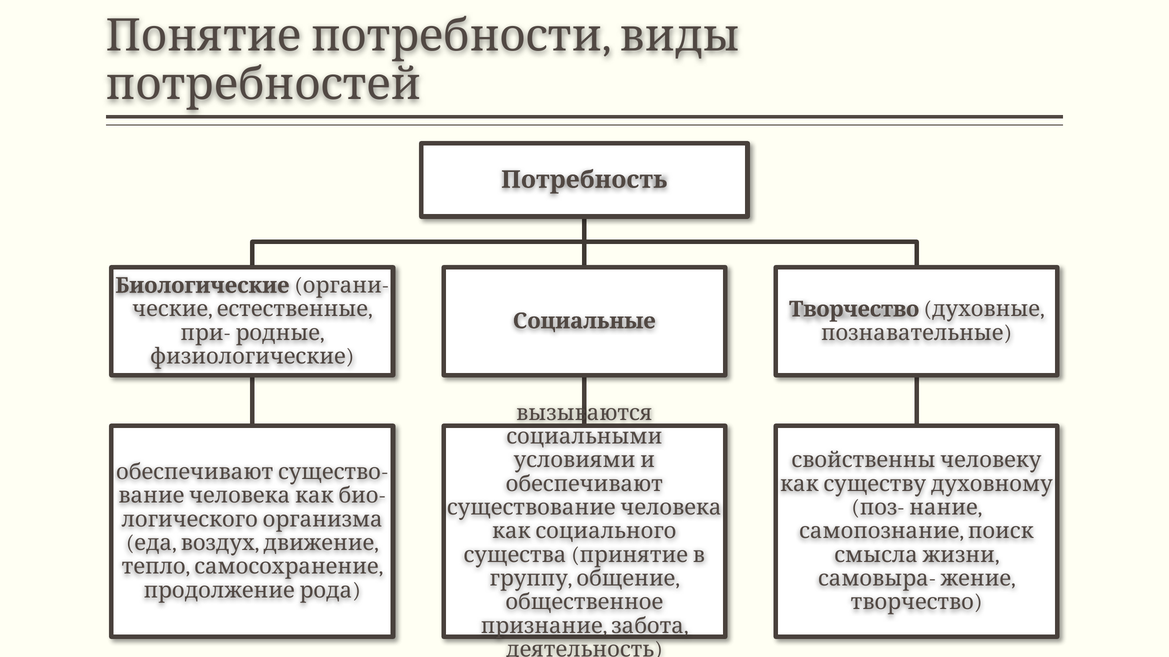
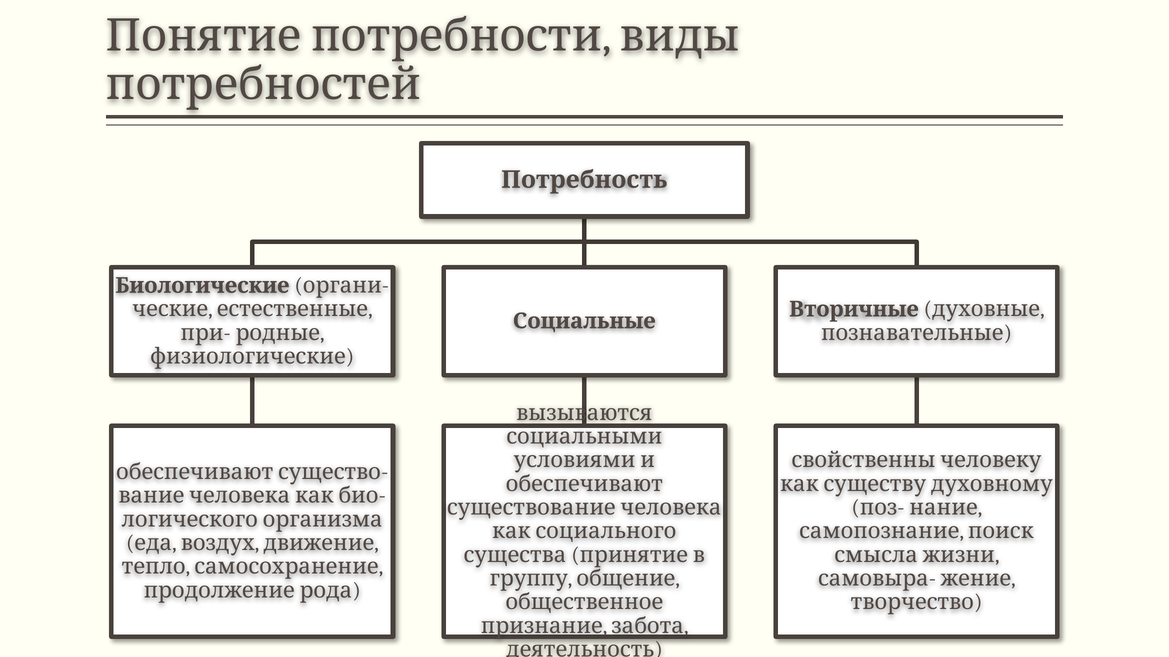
Творчество: Творчество -> Вторичные (854, 309)
